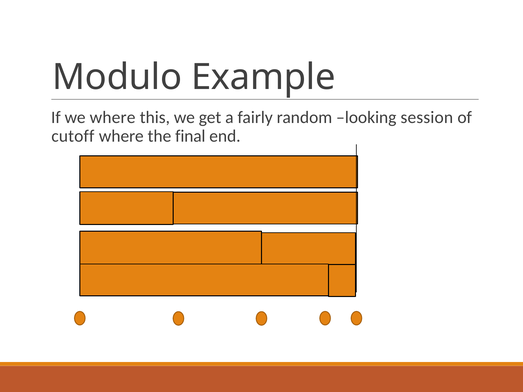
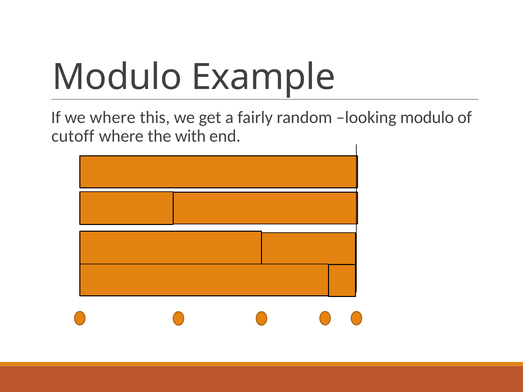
looking session: session -> modulo (427, 117)
final: final -> with (190, 136)
